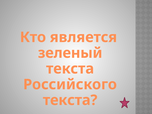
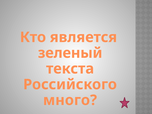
текста: текста -> много (70, 100)
